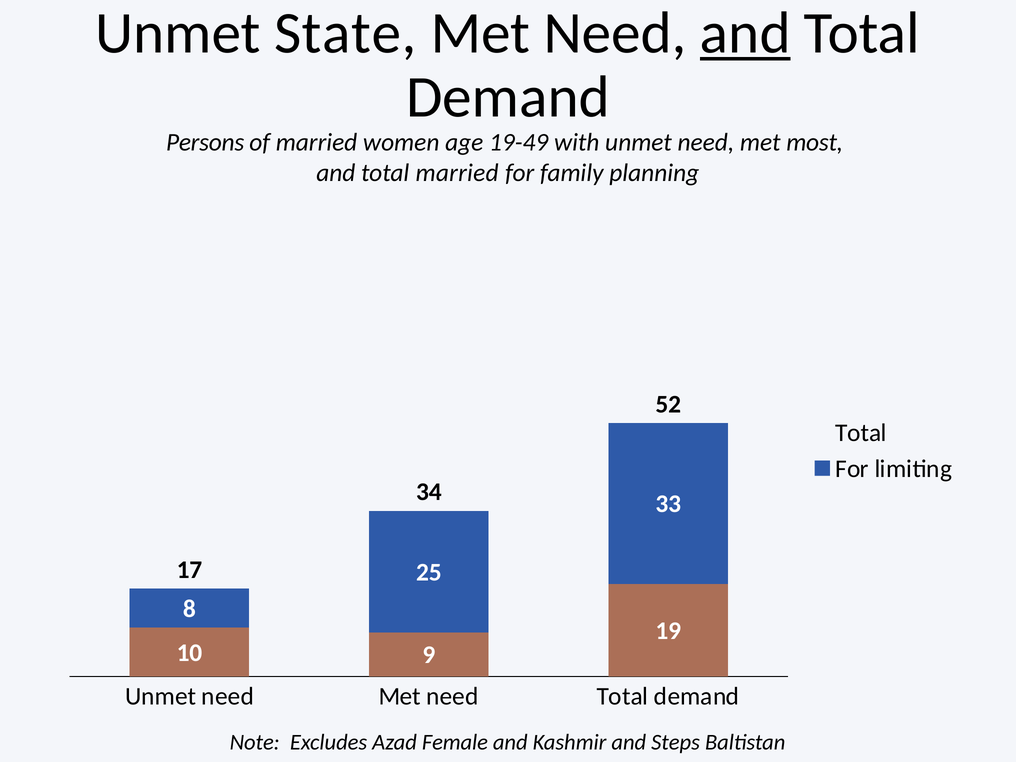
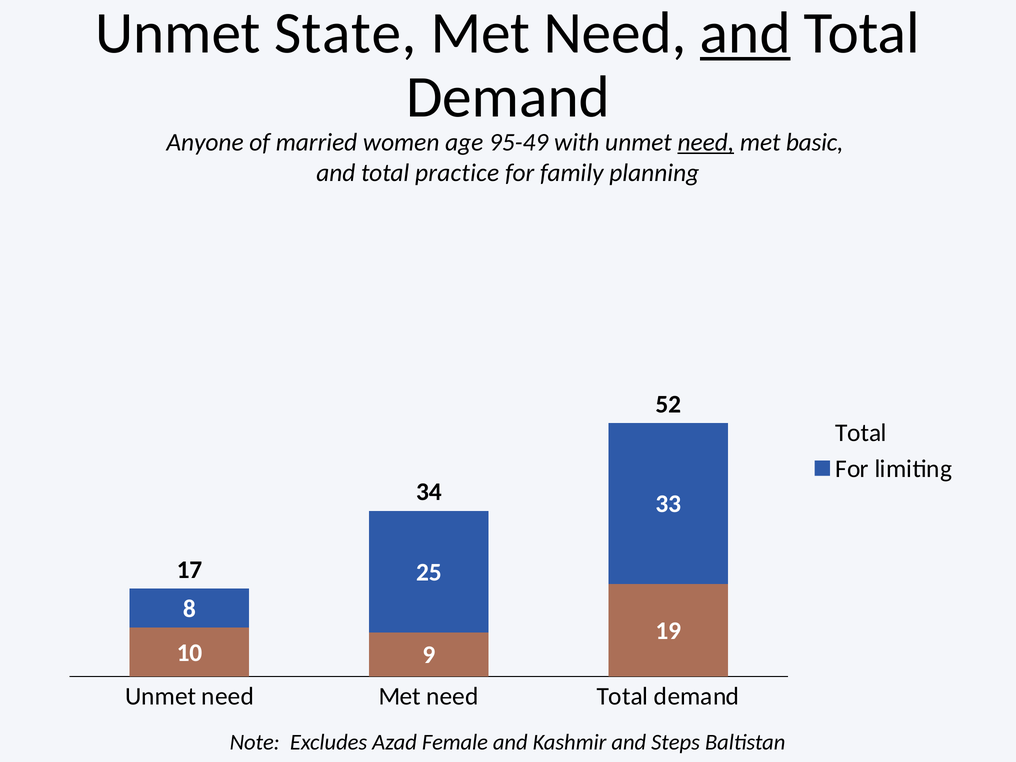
Persons: Persons -> Anyone (205, 142)
19-49: 19-49 -> 95-49 (519, 142)
need underline: none -> present (706, 142)
most: most -> basic (815, 142)
total married: married -> practice (457, 173)
